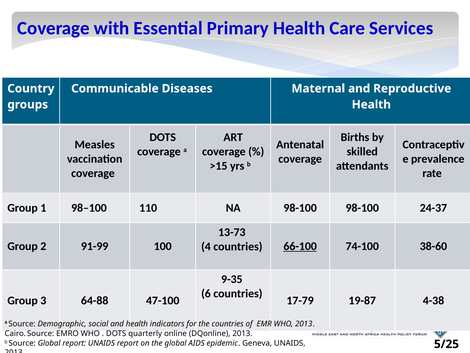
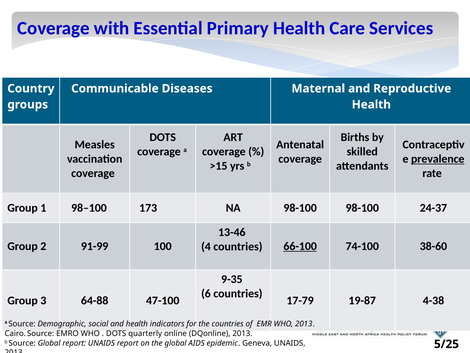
prevalence underline: none -> present (438, 159)
110: 110 -> 173 (148, 208)
13-73: 13-73 -> 13-46 (232, 232)
